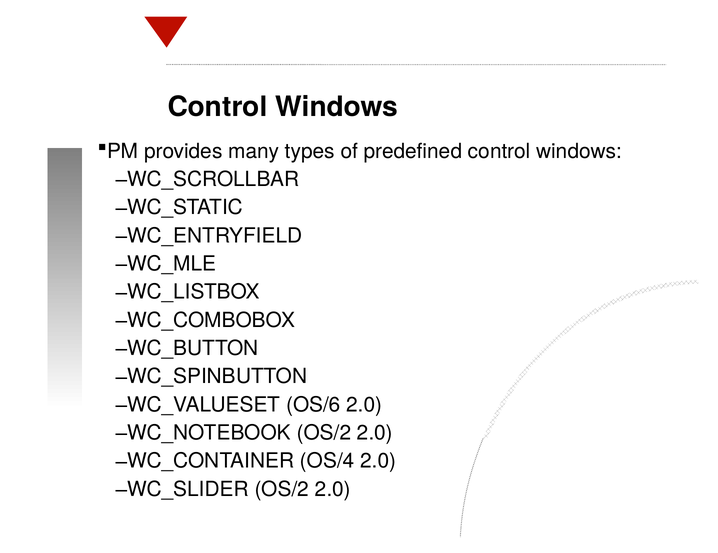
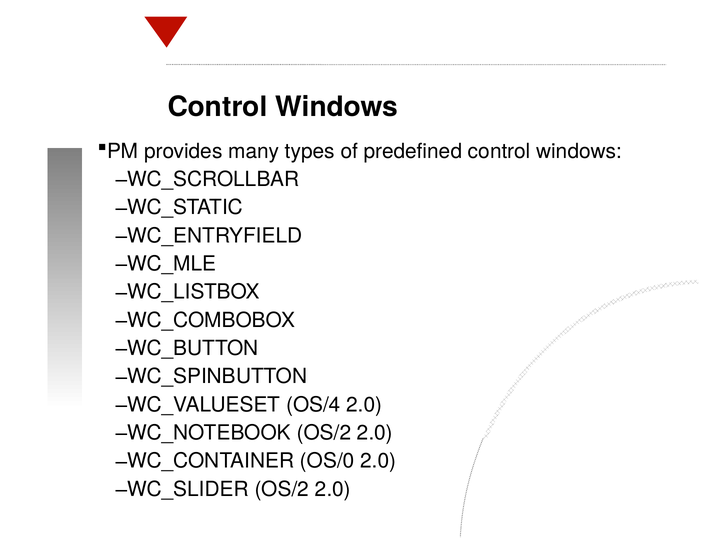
OS/6: OS/6 -> OS/4 (313, 405)
OS/4: OS/4 -> OS/0 (327, 461)
